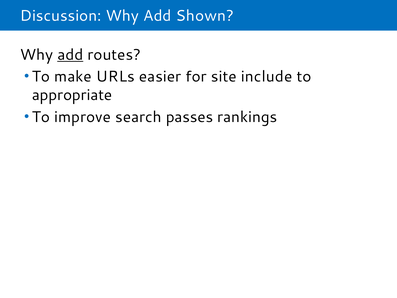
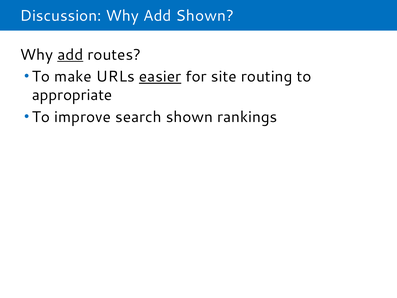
easier underline: none -> present (160, 77)
include: include -> routing (267, 77)
search passes: passes -> shown (189, 117)
